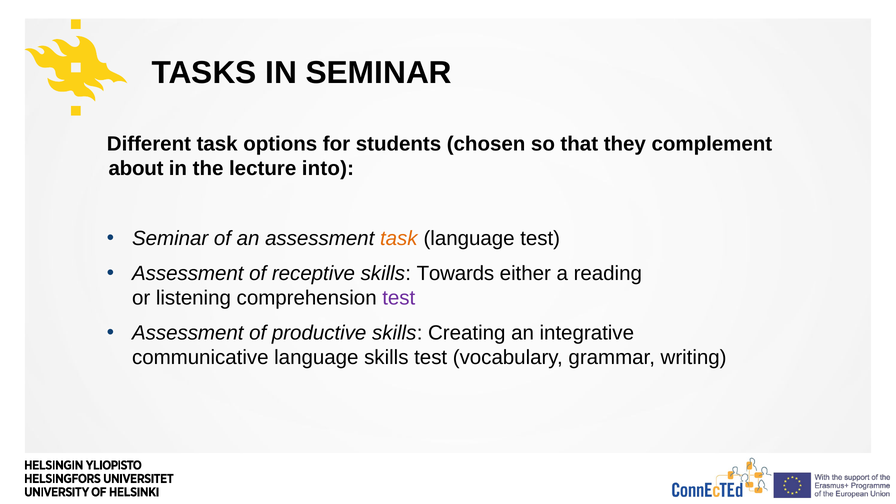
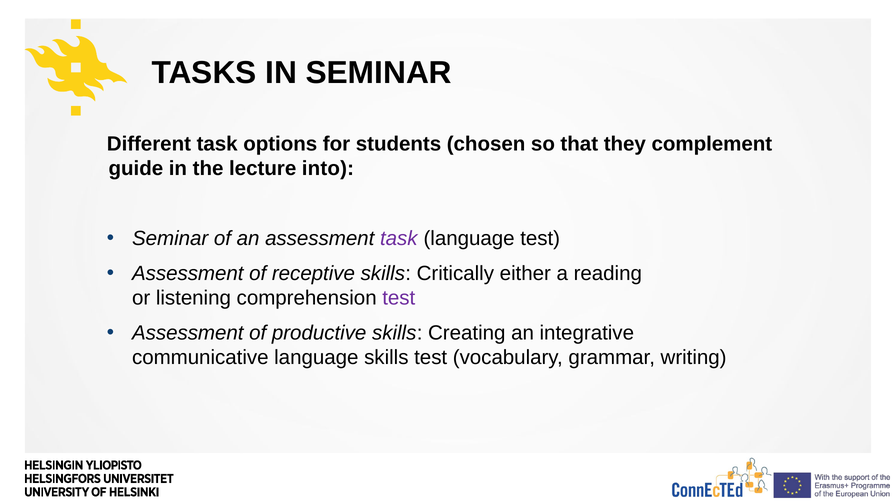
about: about -> guide (136, 169)
task colour: orange -> purple (399, 238)
Towards: Towards -> Critically (455, 273)
